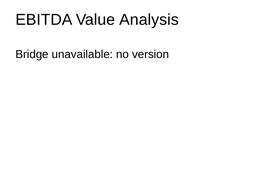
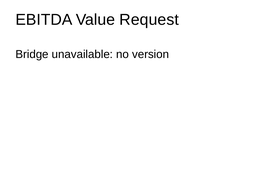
Analysis: Analysis -> Request (149, 20)
